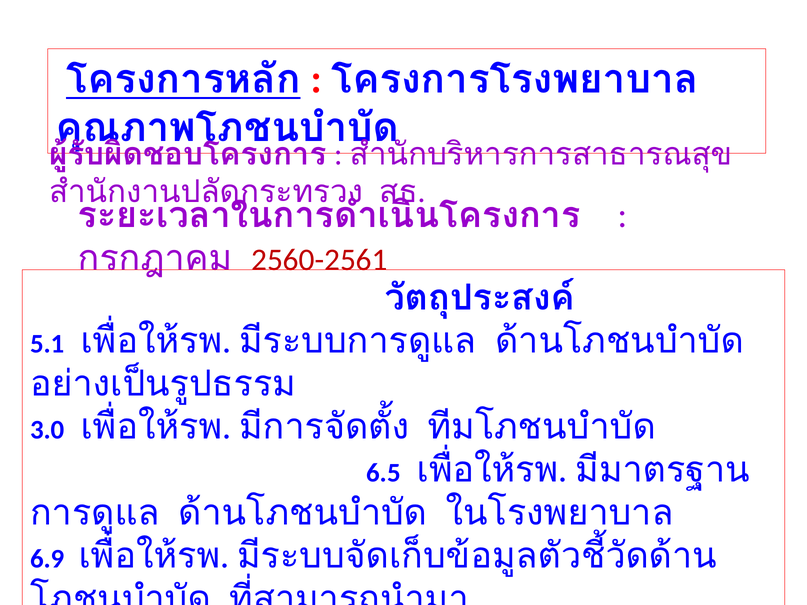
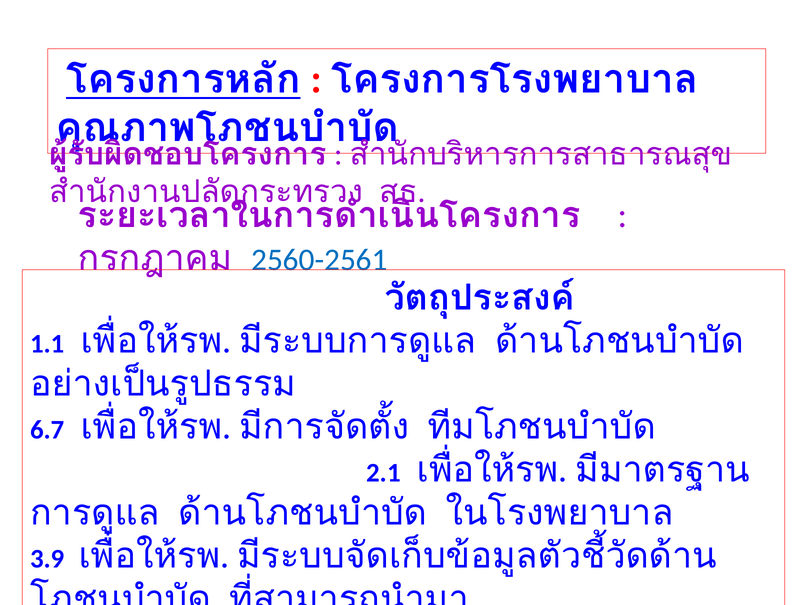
2560-2561 colour: red -> blue (319, 260)
5.1: 5.1 -> 1.1 (47, 344)
3.0: 3.0 -> 6.7 (47, 430)
6.5: 6.5 -> 2.1 (383, 473)
6.9: 6.9 -> 3.9 (47, 559)
